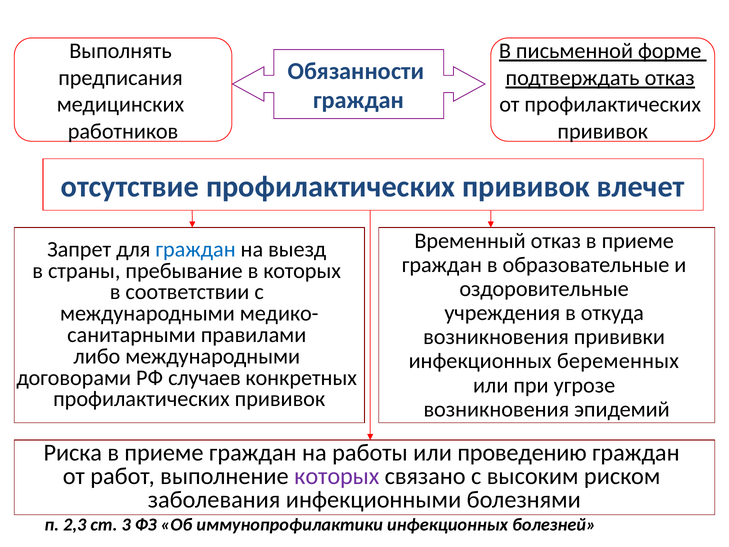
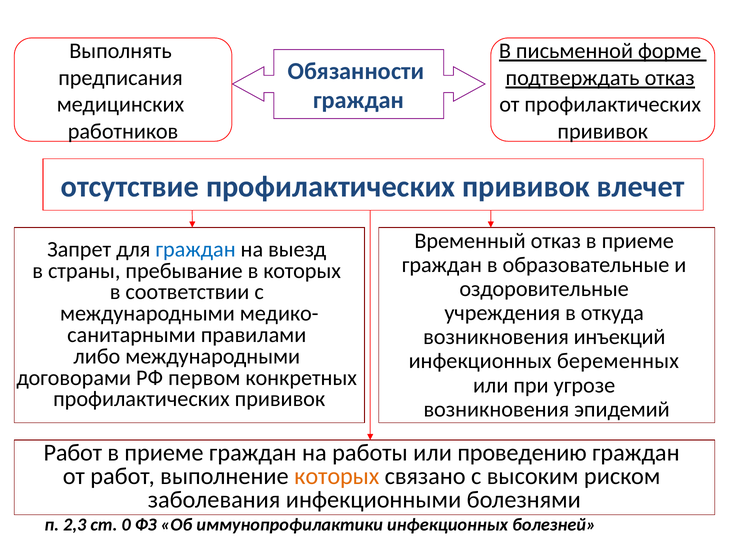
прививки: прививки -> инъекций (620, 337)
случаев: случаев -> первом (204, 378)
Риска: Риска -> Работ (73, 453)
которых colour: purple -> orange (337, 476)
3: 3 -> 0 (126, 525)
